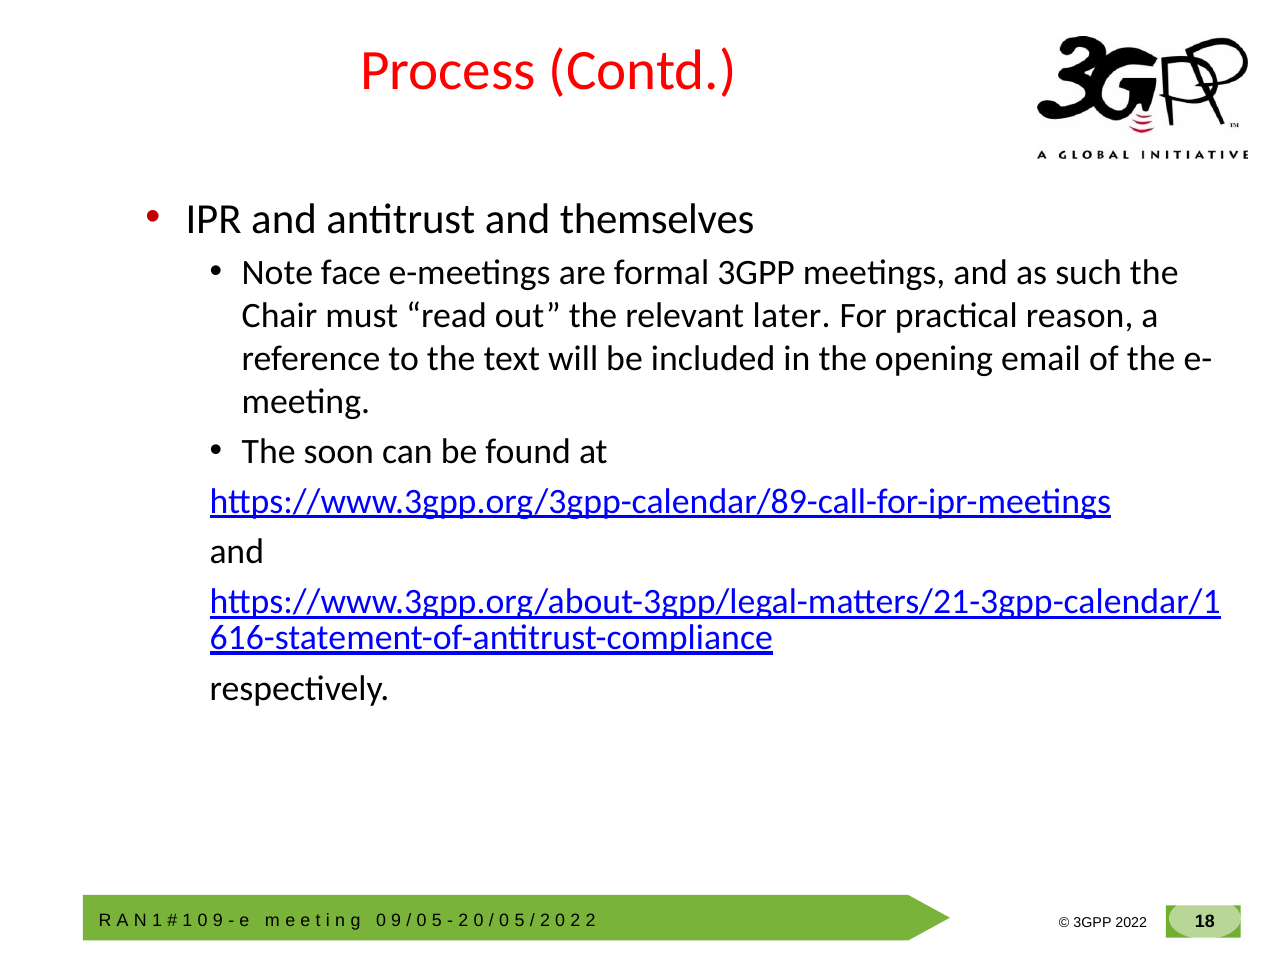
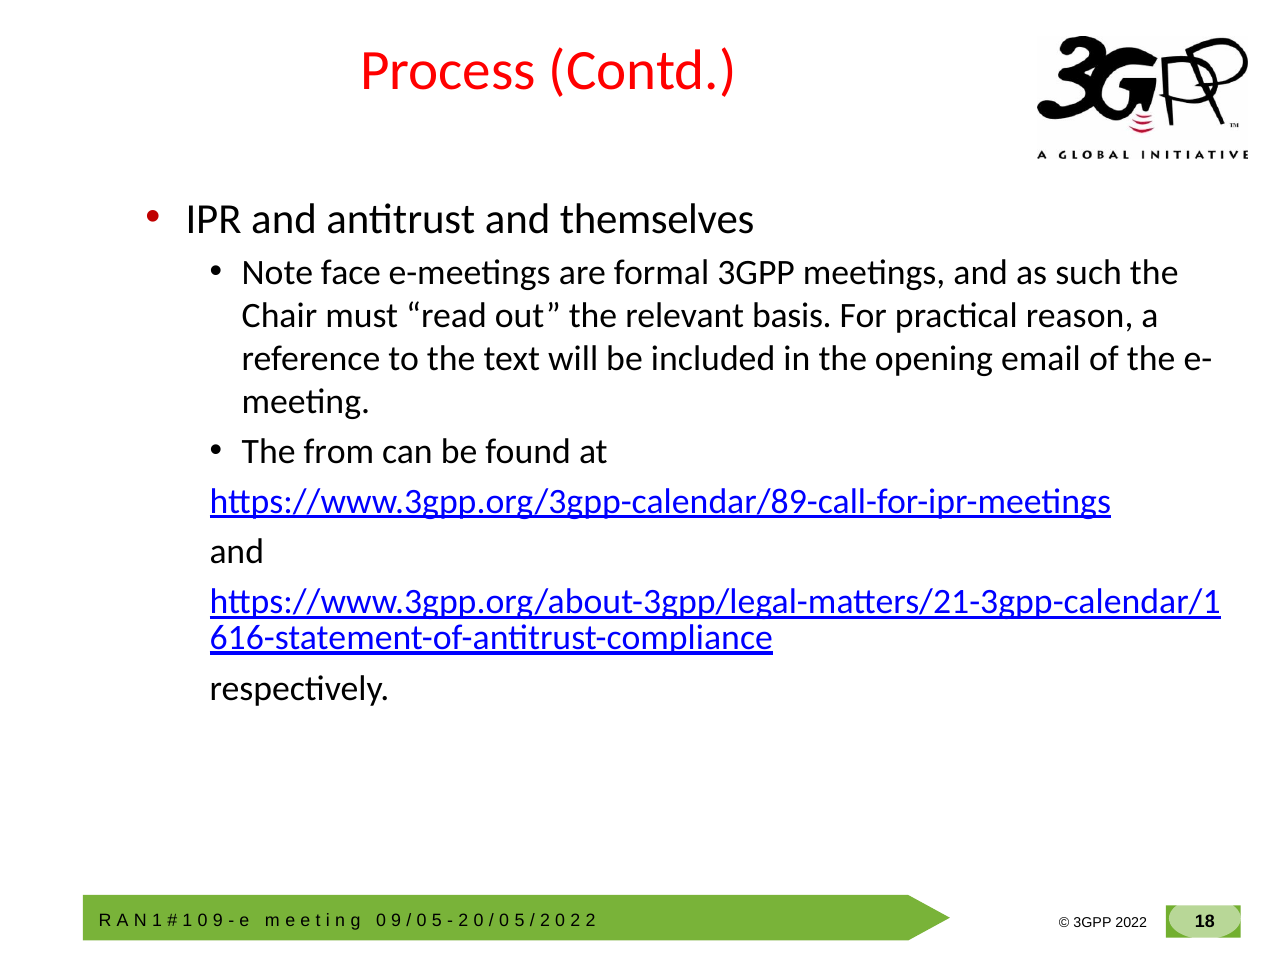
later: later -> basis (792, 316)
soon: soon -> from (339, 452)
